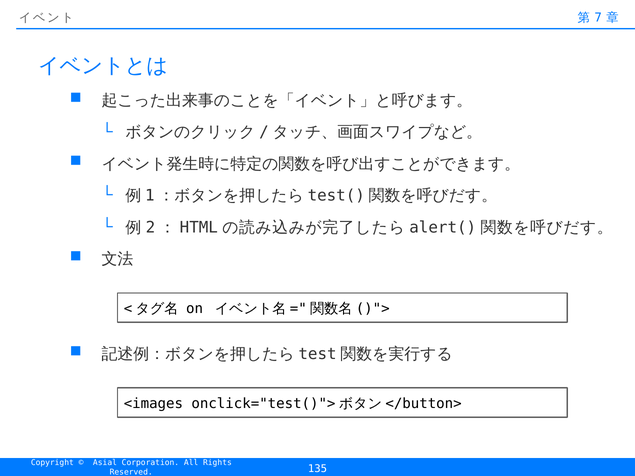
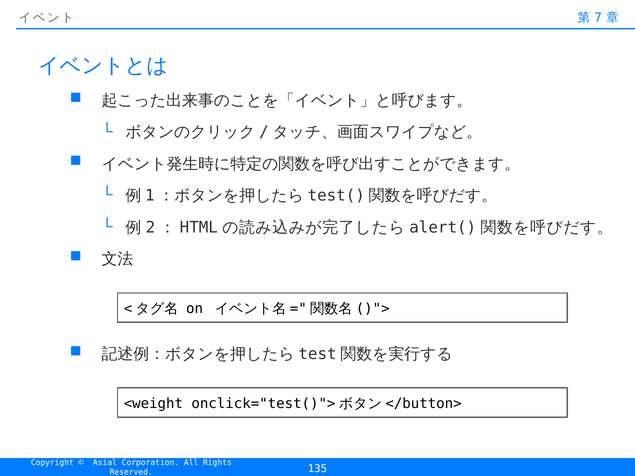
<images: <images -> <weight (153, 404)
